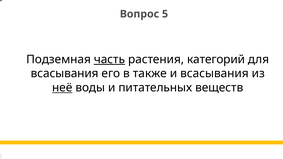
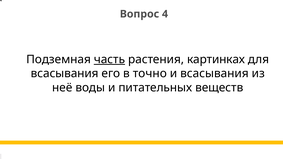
5: 5 -> 4 (165, 14)
категорий: категорий -> картинках (216, 59)
также: также -> точно (150, 74)
неё underline: present -> none (62, 88)
